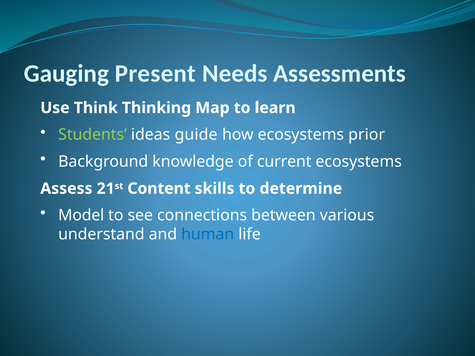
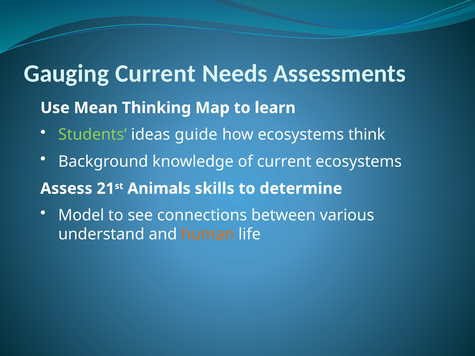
Gauging Present: Present -> Current (155, 74)
Think: Think -> Mean (96, 108)
prior: prior -> think (367, 135)
Content: Content -> Animals (159, 189)
human colour: blue -> orange (208, 235)
